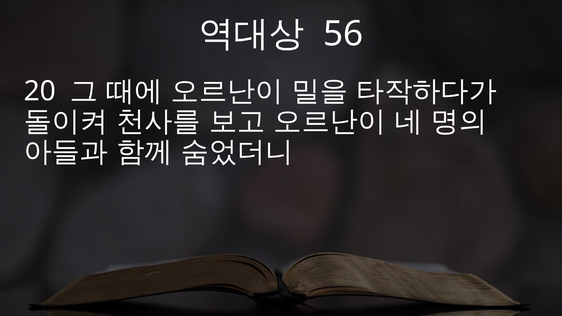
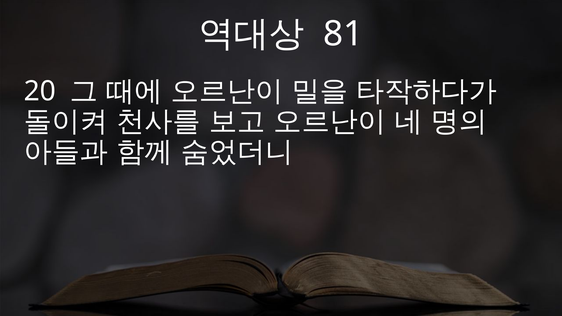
56: 56 -> 81 (343, 34)
